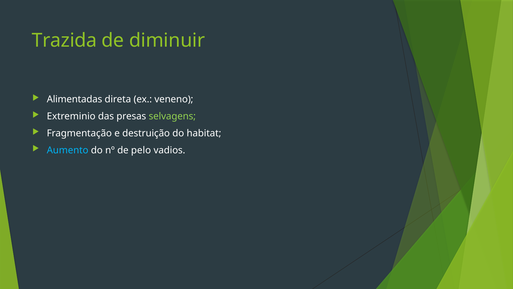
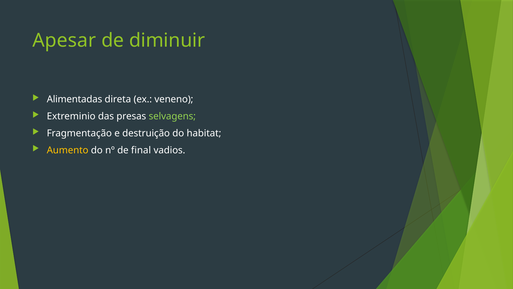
Trazida: Trazida -> Apesar (64, 40)
Aumento colour: light blue -> yellow (68, 150)
pelo: pelo -> final (141, 150)
